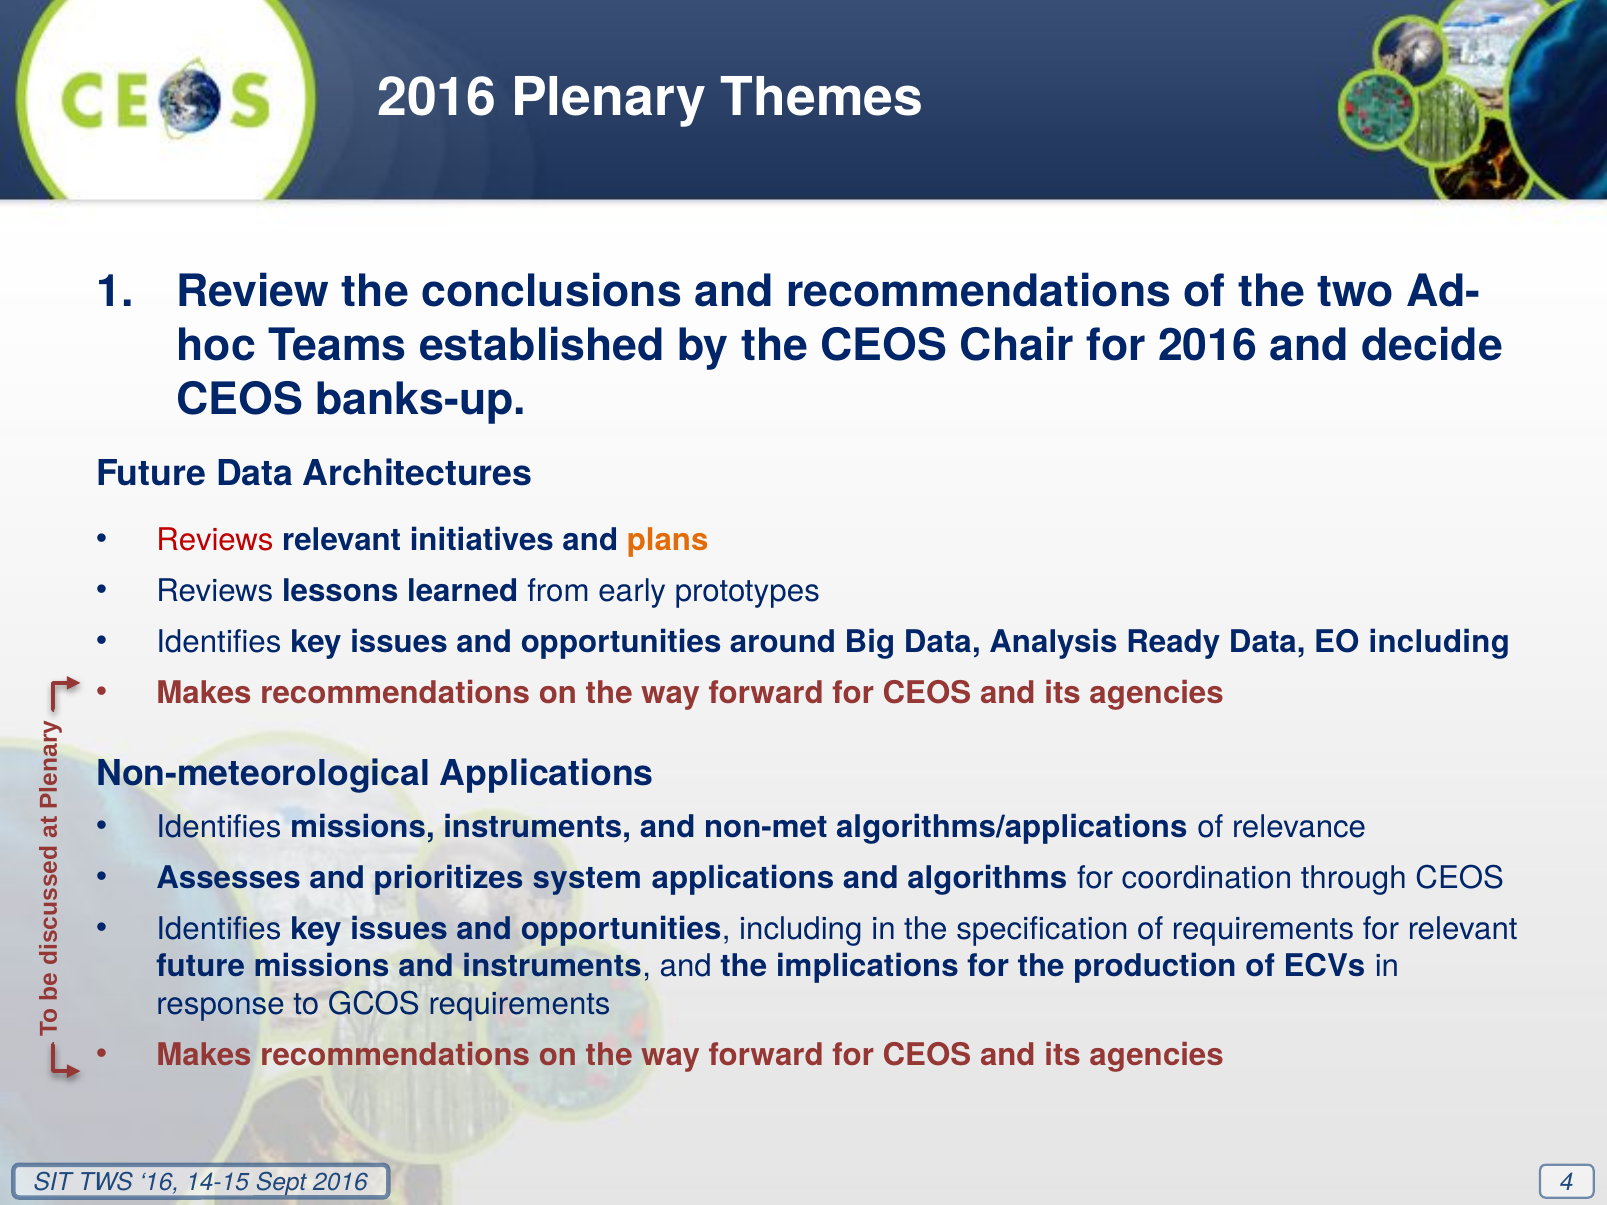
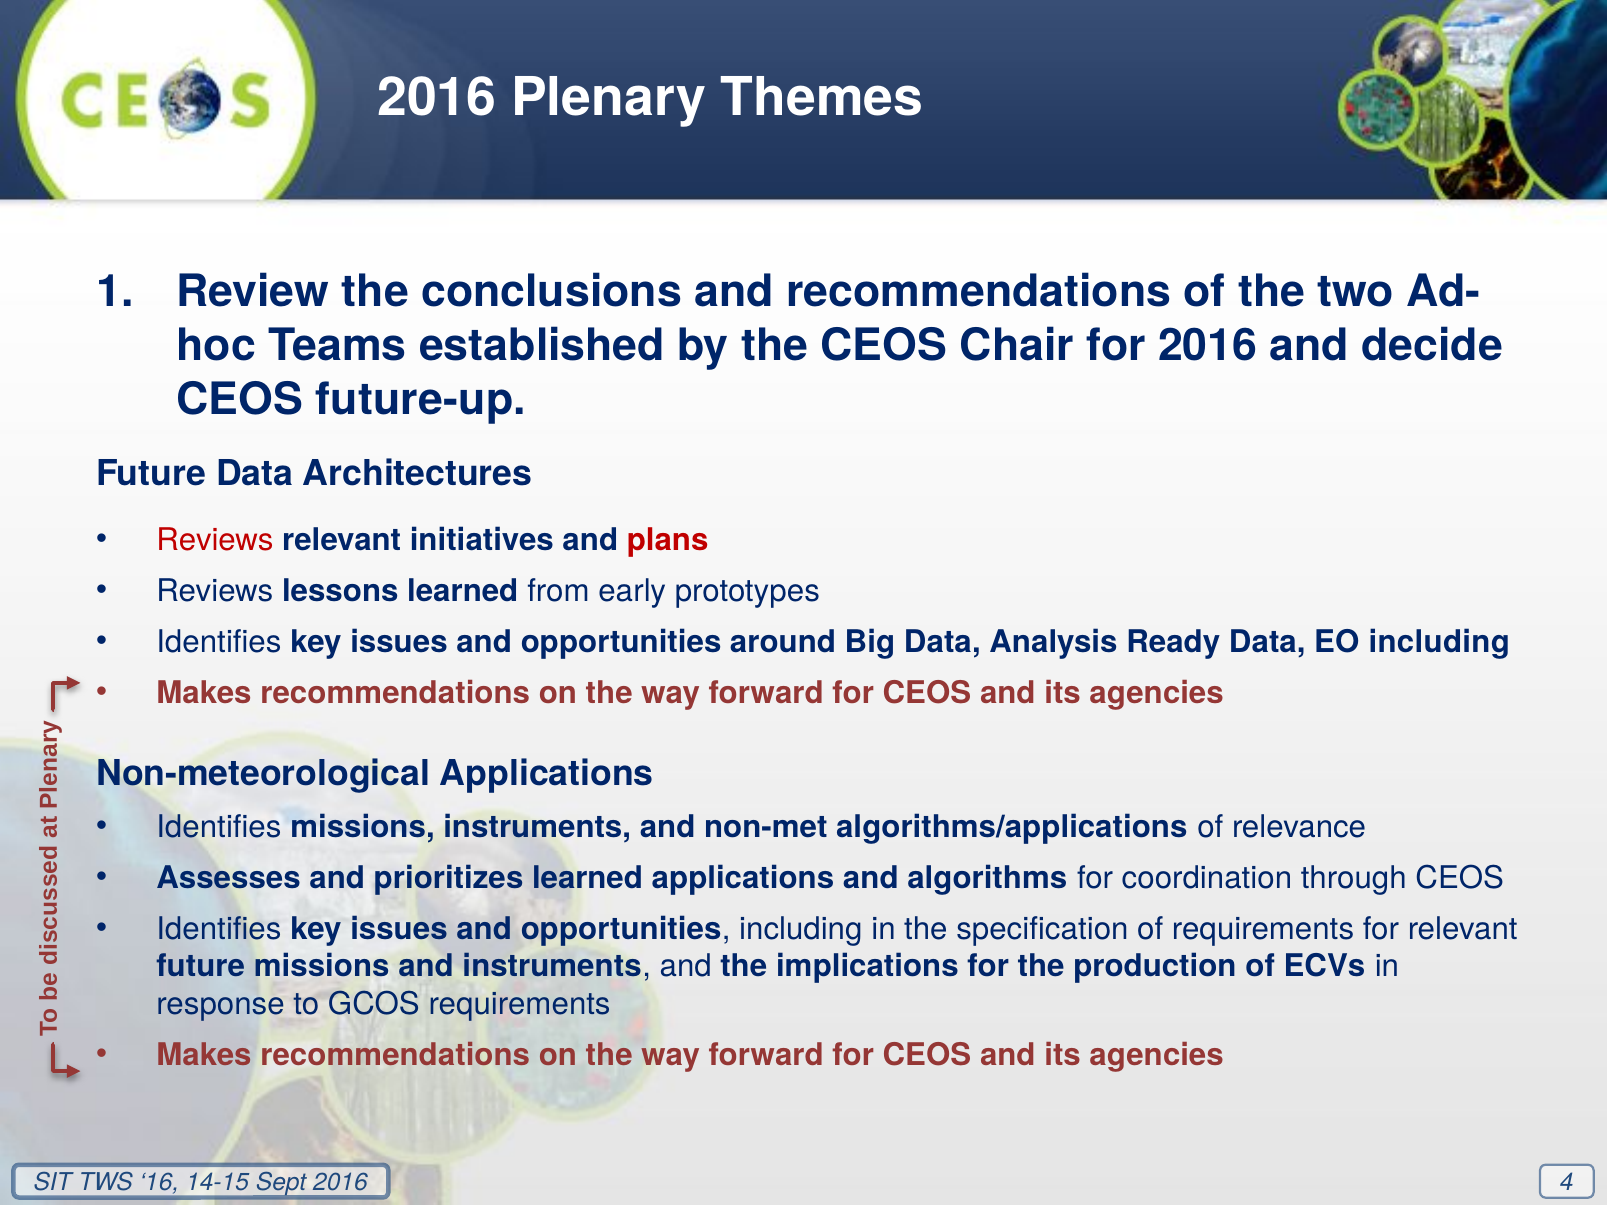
banks-up: banks-up -> future-up (421, 399)
plans colour: orange -> red (668, 540)
prioritizes system: system -> learned (587, 878)
